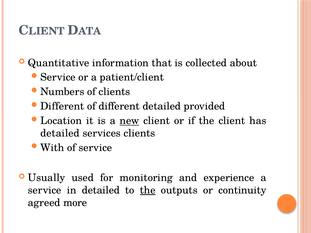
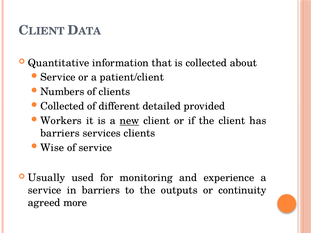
Different: Different -> Collected (62, 106)
Location: Location -> Workers (61, 121)
detailed: detailed -> barriers (60, 133)
With: With -> Wise (52, 148)
in detailed: detailed -> barriers (101, 190)
the underline: present -> none (148, 190)
